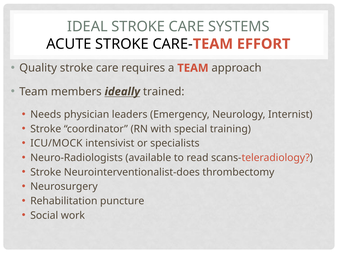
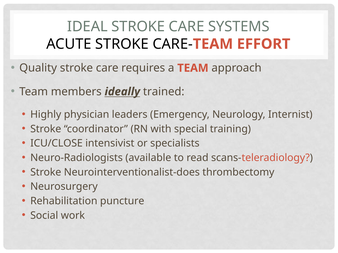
Needs: Needs -> Highly (46, 115)
ICU/MOCK: ICU/MOCK -> ICU/CLOSE (56, 144)
